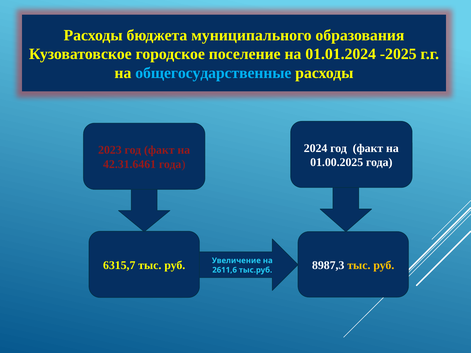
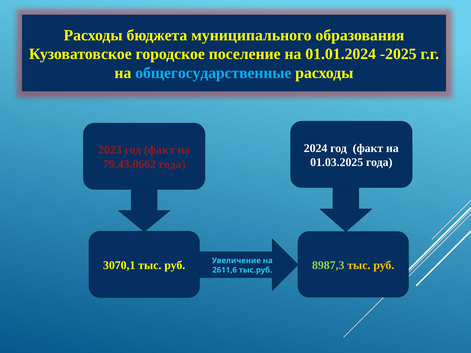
01.00.2025: 01.00.2025 -> 01.03.2025 (337, 162)
42.31.6461: 42.31.6461 -> 79.43.0662 (130, 164)
6315,7: 6315,7 -> 3070,1 (119, 265)
8987,3 colour: white -> light green (328, 265)
